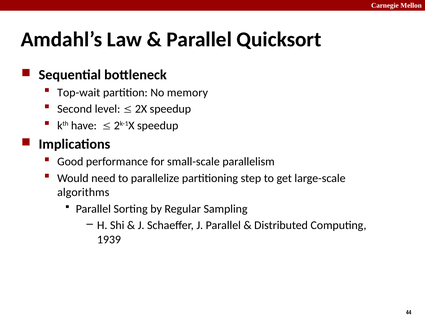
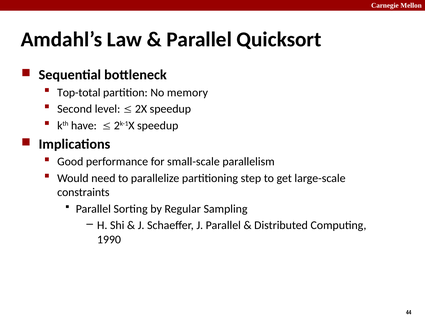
Top-wait: Top-wait -> Top-total (79, 93)
algorithms: algorithms -> constraints (83, 193)
1939: 1939 -> 1990 (109, 240)
